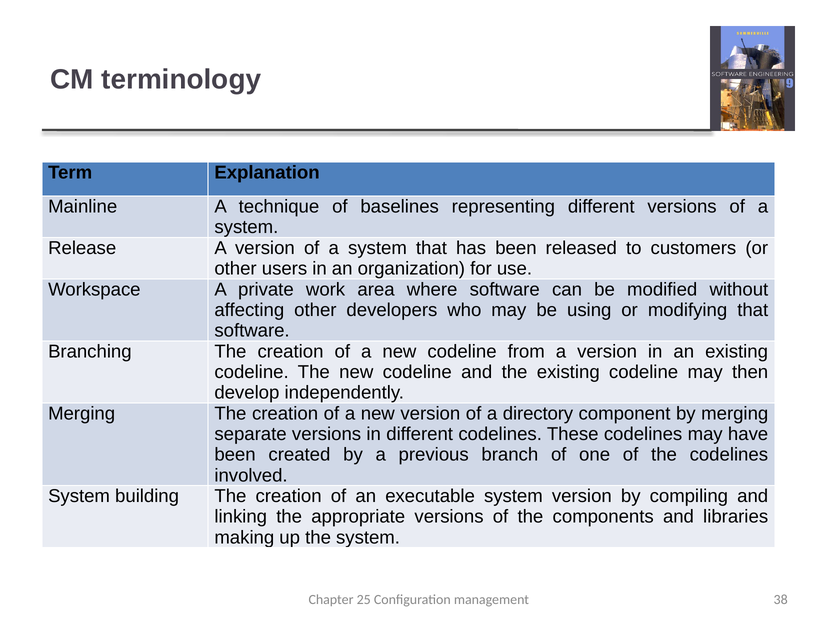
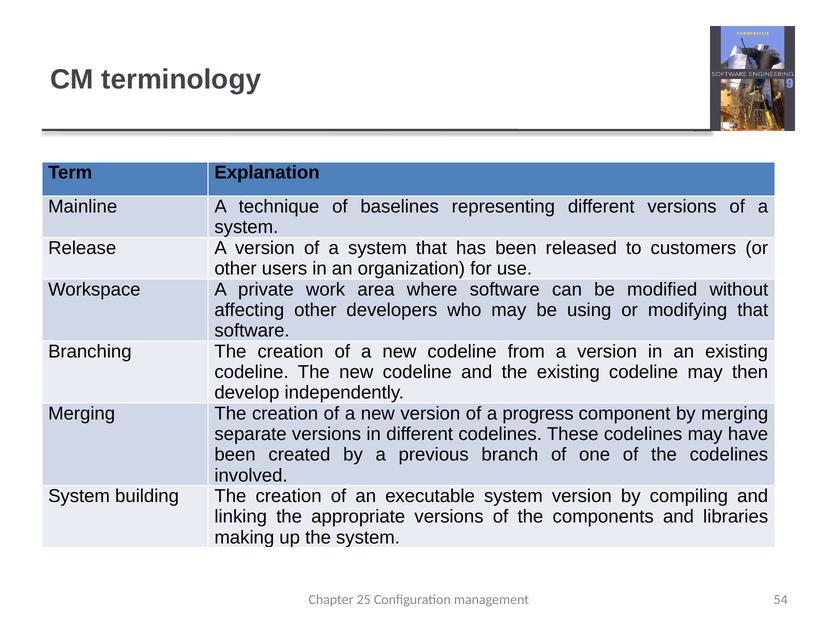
directory: directory -> progress (538, 414)
38: 38 -> 54 (781, 600)
